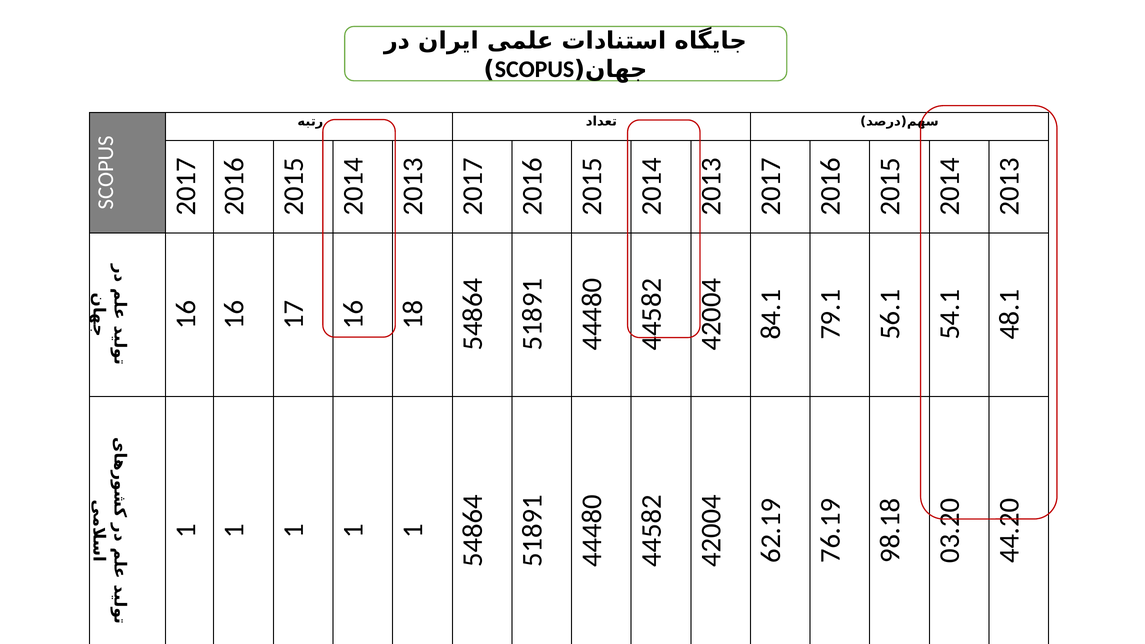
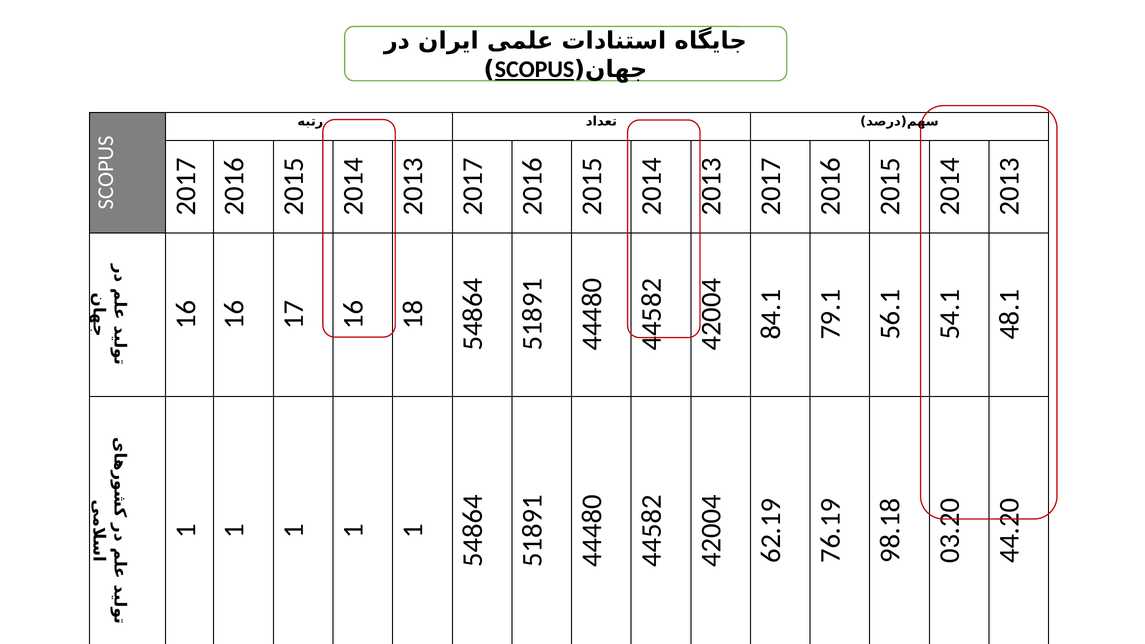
SCOPUS underline: none -> present (534, 70)
